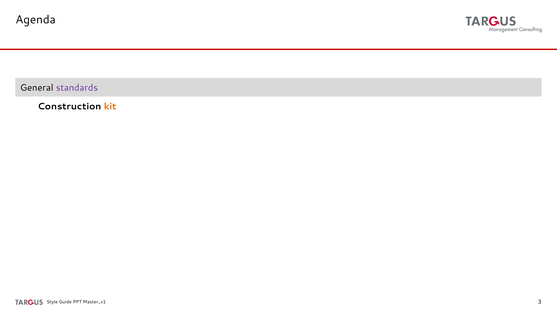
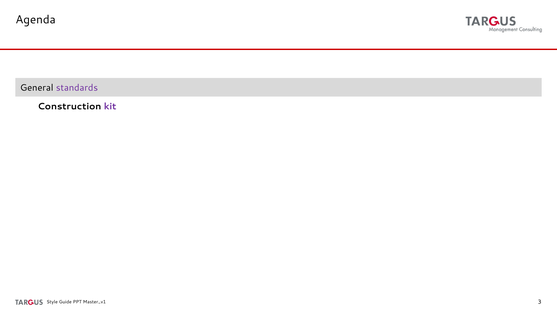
kit colour: orange -> purple (110, 107)
